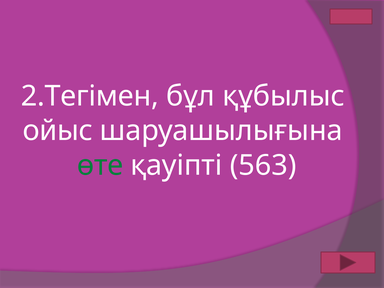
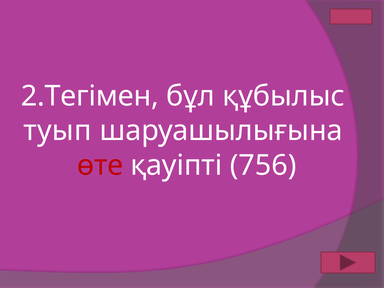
ойыс: ойыс -> туып (57, 131)
өте colour: green -> red (100, 165)
563: 563 -> 756 (263, 165)
